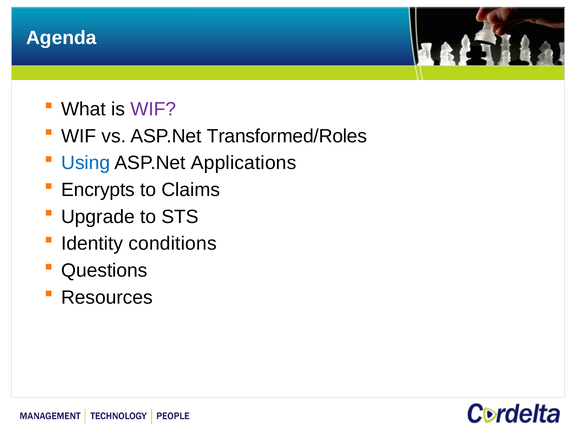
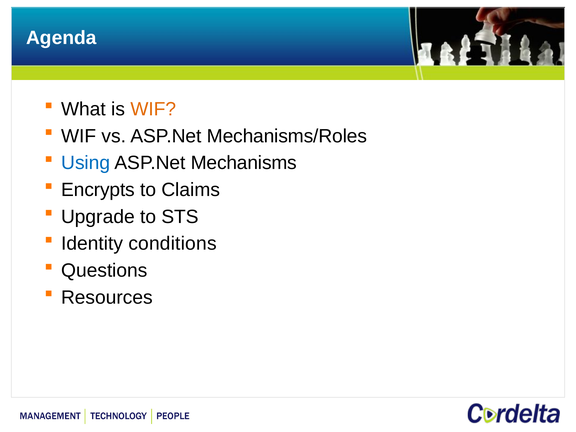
WIF colour: purple -> orange (153, 109)
Transformed/Roles: Transformed/Roles -> Mechanisms/Roles (287, 136)
Applications: Applications -> Mechanisms (244, 163)
